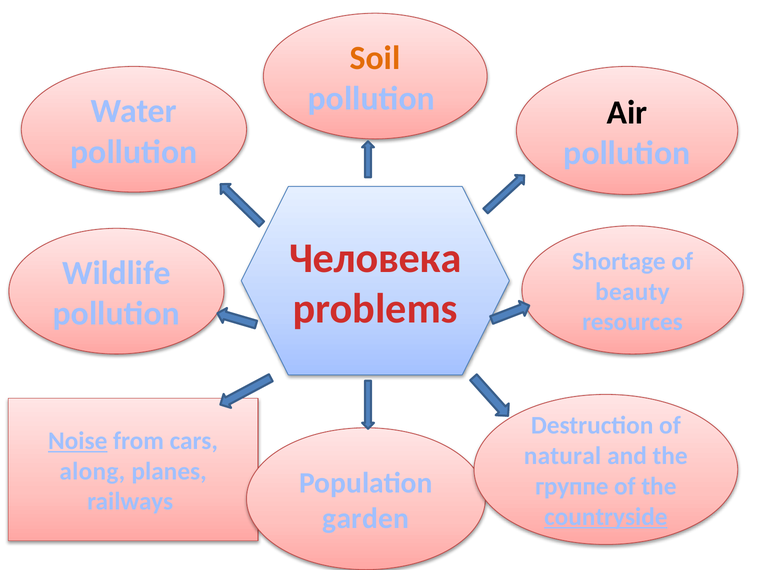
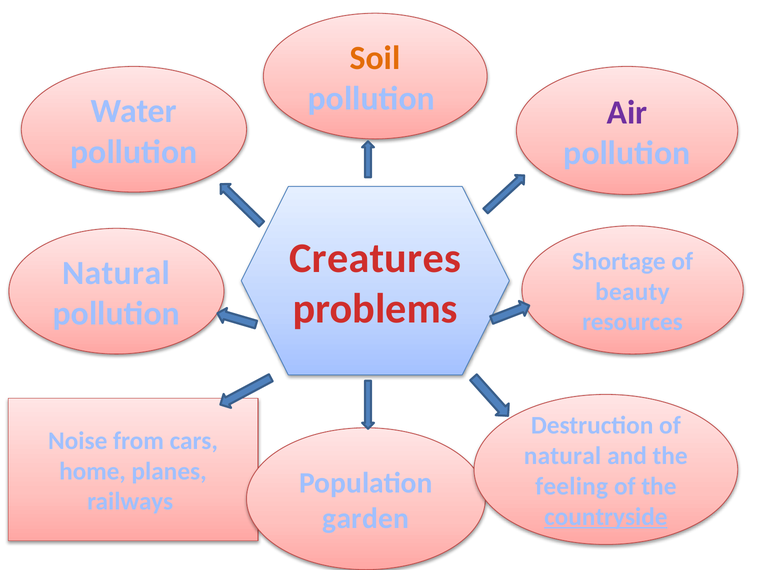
Air colour: black -> purple (627, 113)
Человека: Человека -> Creatures (375, 258)
Wildlife: Wildlife -> Natural (116, 273)
Noise underline: present -> none (78, 441)
along: along -> home (92, 471)
группе: группе -> feeling (572, 486)
